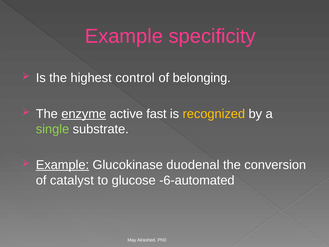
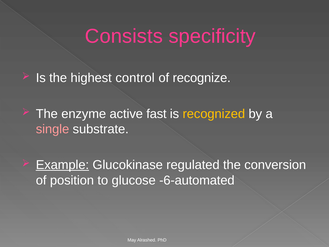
Example: Example -> Consists (124, 36)
belonging: belonging -> recognize (202, 78)
enzyme underline: present -> none (84, 114)
single colour: light green -> pink (53, 129)
duodenal: duodenal -> regulated (193, 165)
catalyst: catalyst -> position (72, 180)
